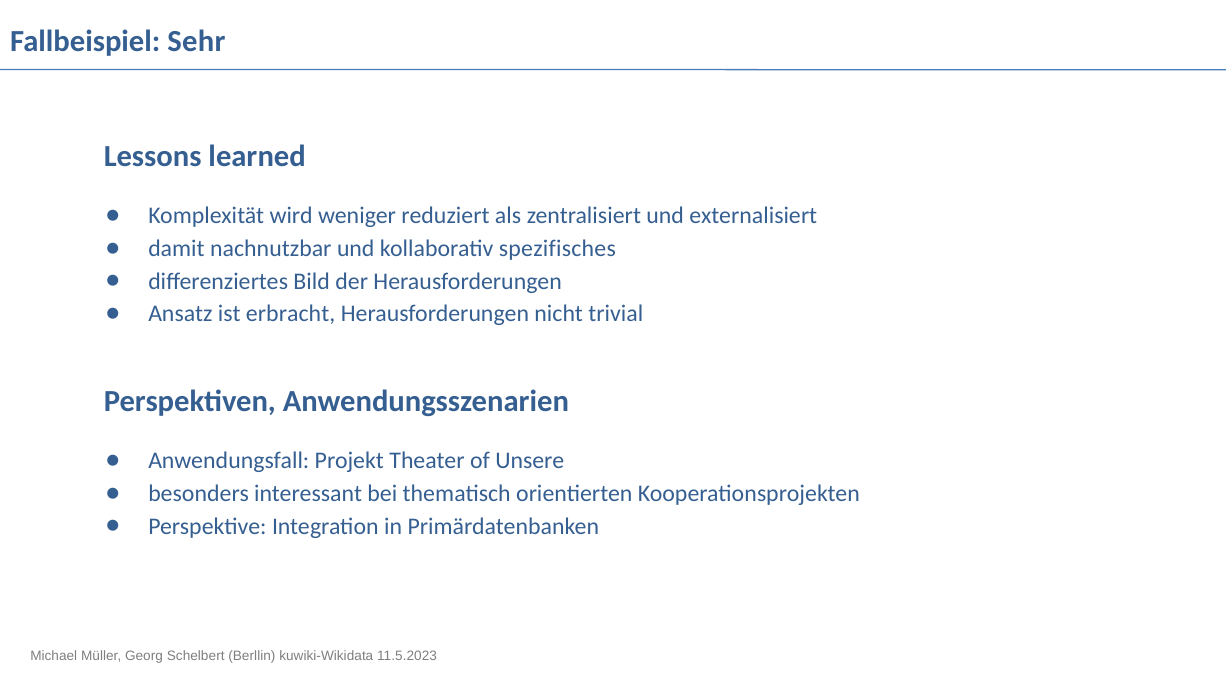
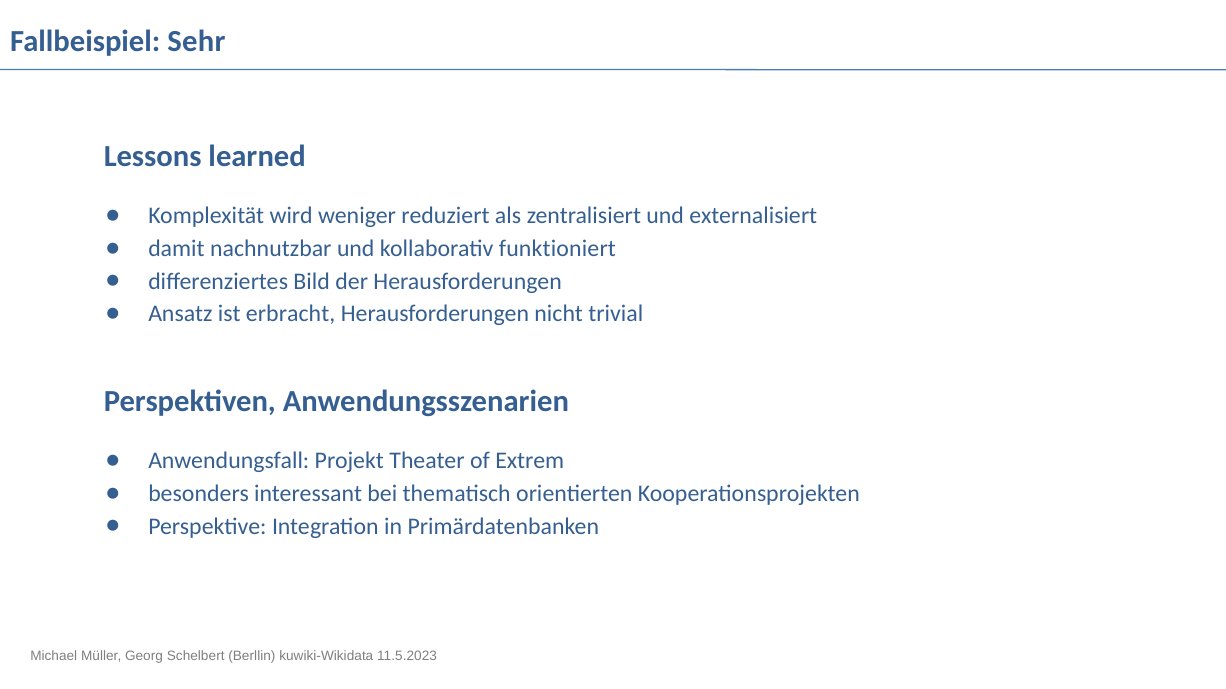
spezifisches: spezifisches -> funktioniert (557, 249)
Unsere: Unsere -> Extrem (530, 461)
